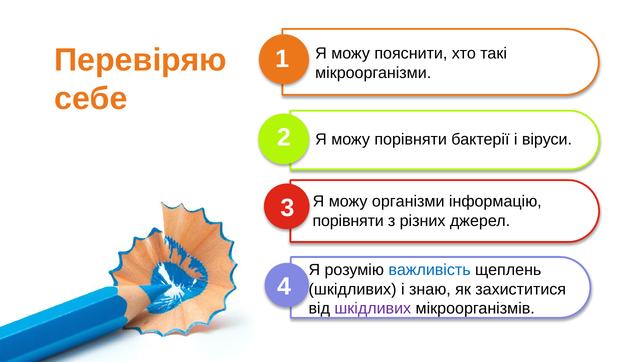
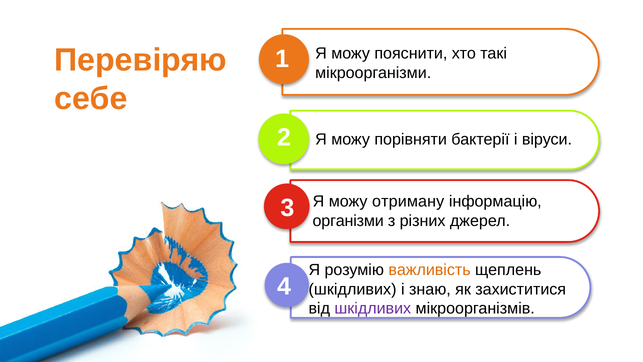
організми: організми -> отриману (408, 201)
порівняти: порівняти -> організми (348, 221)
важливість colour: blue -> orange (430, 270)
